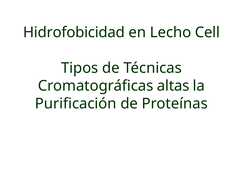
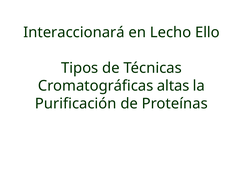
Hidrofobicidad: Hidrofobicidad -> Interaccionará (74, 32)
Cell: Cell -> Ello (207, 32)
